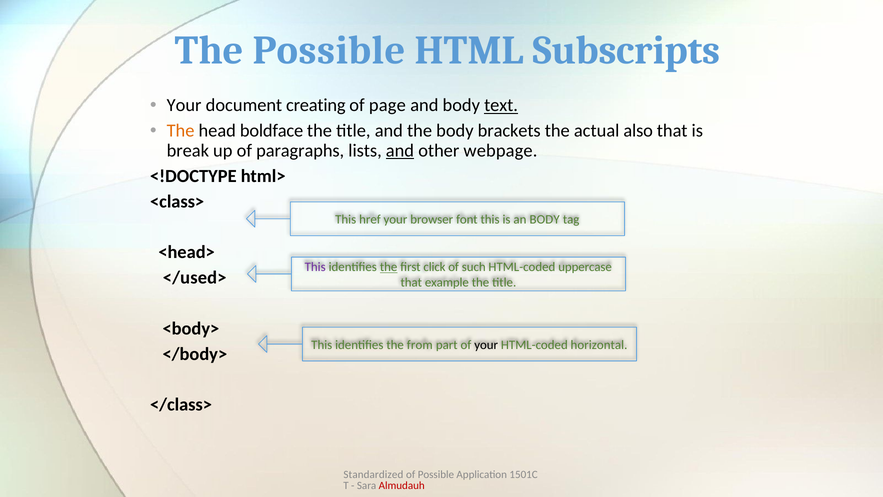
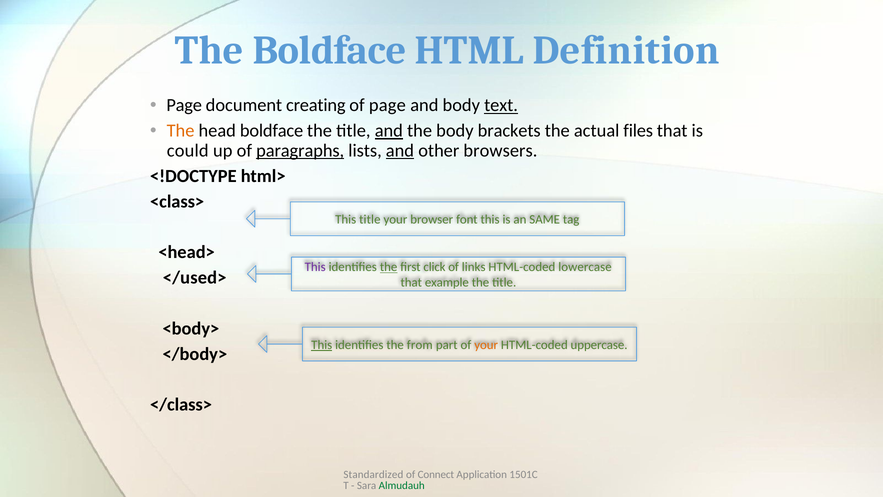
The Possible: Possible -> Boldface (329, 50)
Subscripts: Subscripts -> Definition (626, 50)
Your: Your -> Page (184, 105)
and underline: none -> present (389, 131)
also: also -> files (638, 131)
break: break -> could (188, 151)
paragraphs underline: none -> present (300, 151)
webpage: webpage -> browsers (500, 151)
This href: href -> title (370, 219)
an BODY: BODY -> SAME (545, 219)
such: such -> links (474, 267)
uppercase: uppercase -> lowercase (585, 267)
This underline: none -> present (322, 345)
your colour: black -> orange (486, 345)
horizontal: horizontal -> uppercase (599, 345)
of Possible: Possible -> Connect (436, 474)
Almudauh colour: red -> green (402, 485)
